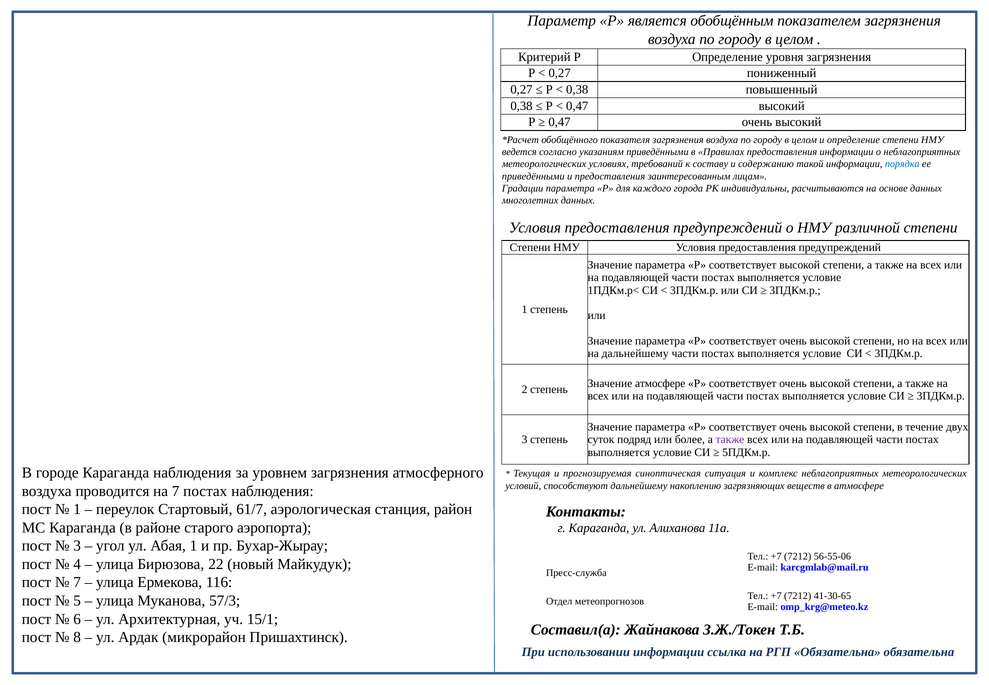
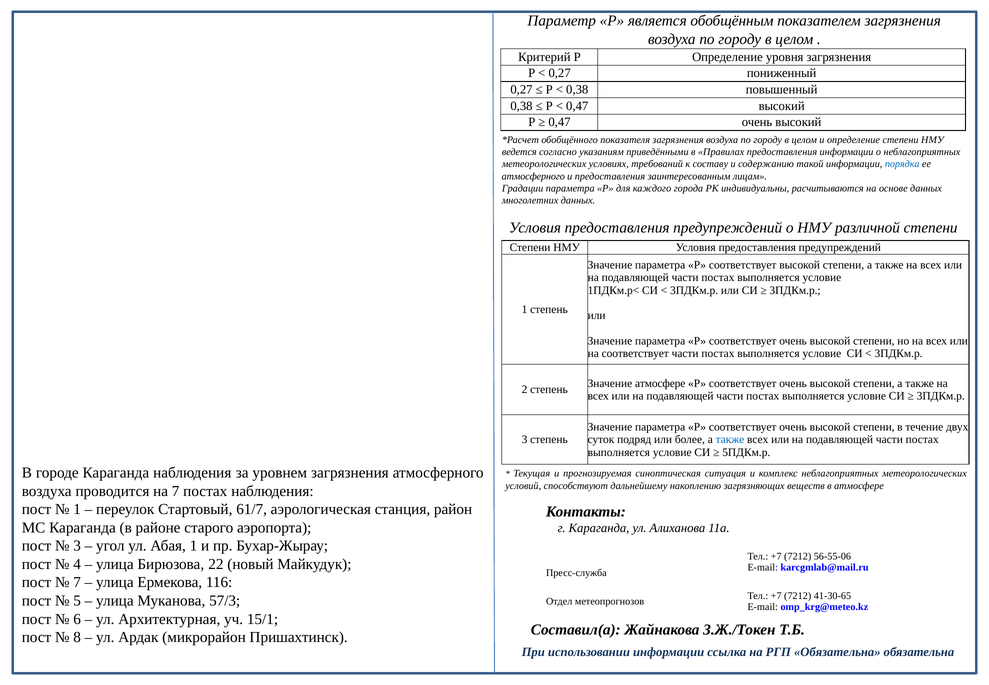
приведёнными: приведёнными -> атмосферного (533, 176)
на дальнейшему: дальнейшему -> соответствует (635, 353)
также colour: purple -> blue (730, 439)
